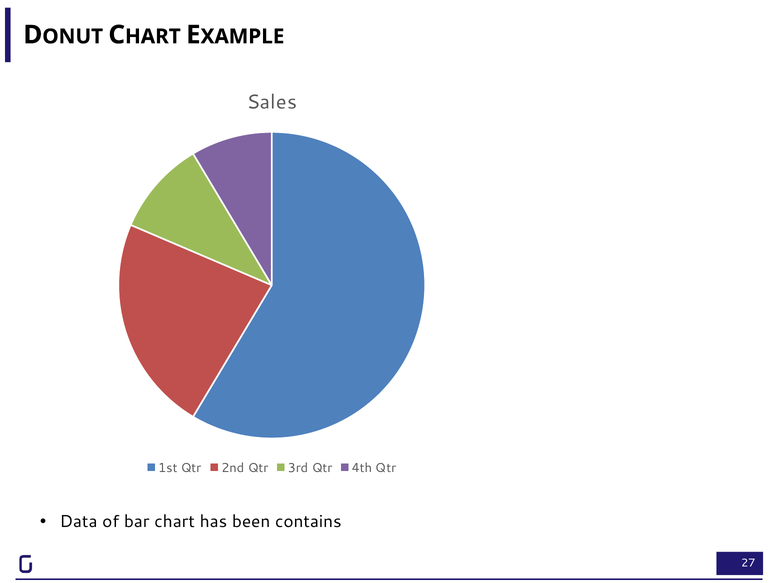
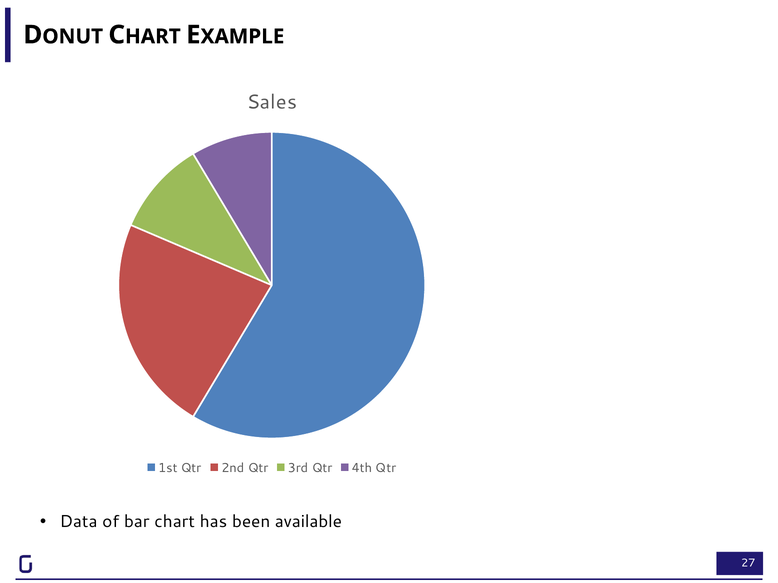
contains: contains -> available (308, 522)
